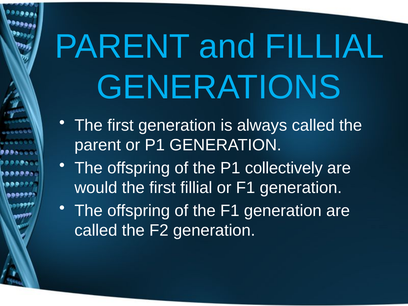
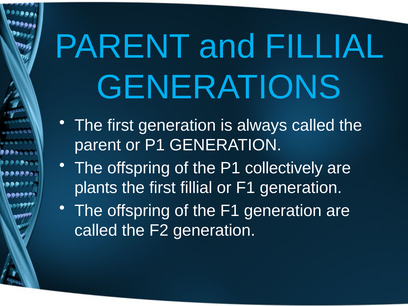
would: would -> plants (96, 188)
